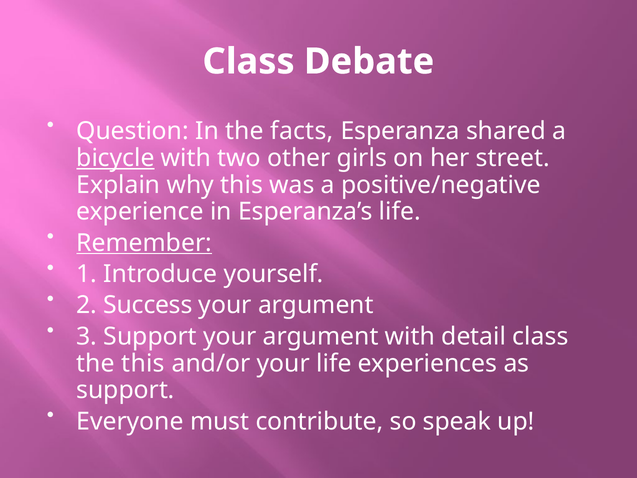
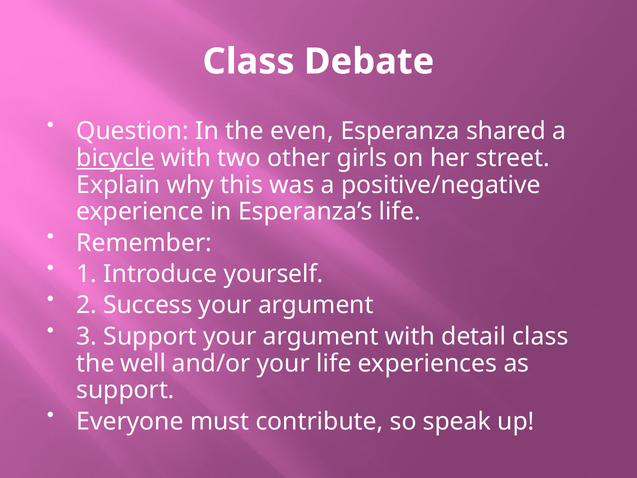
facts: facts -> even (302, 131)
Remember underline: present -> none (144, 243)
the this: this -> well (143, 363)
